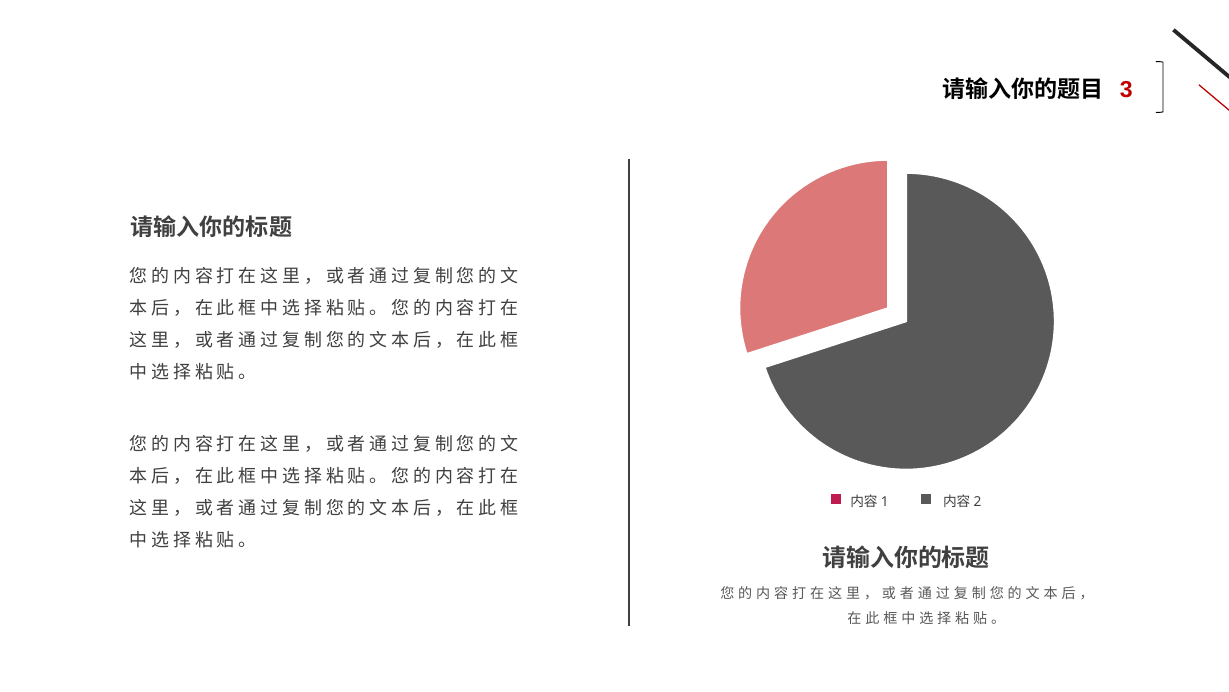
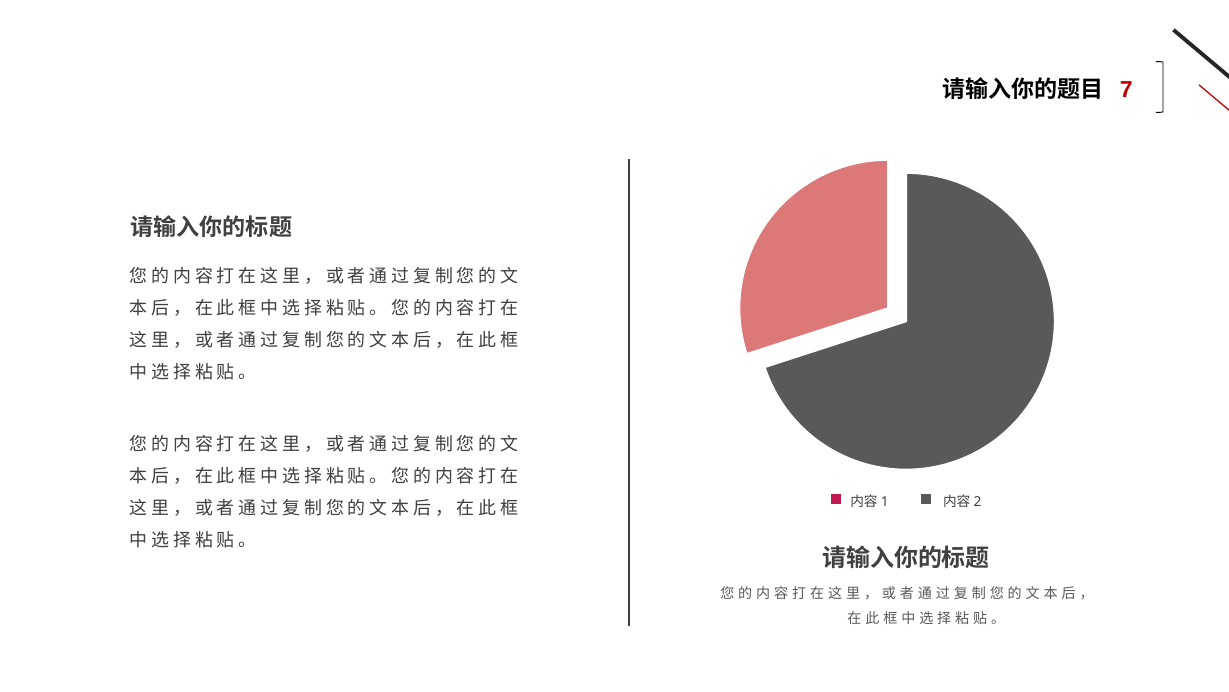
3: 3 -> 7 (1126, 90)
